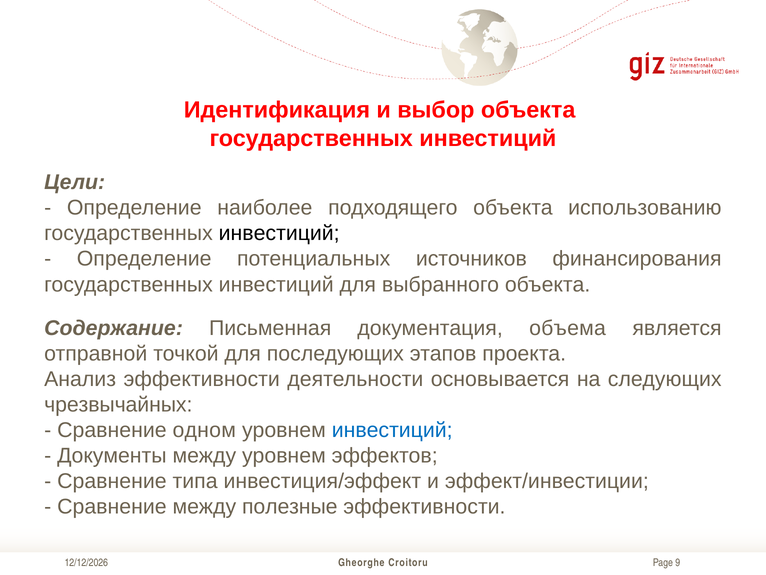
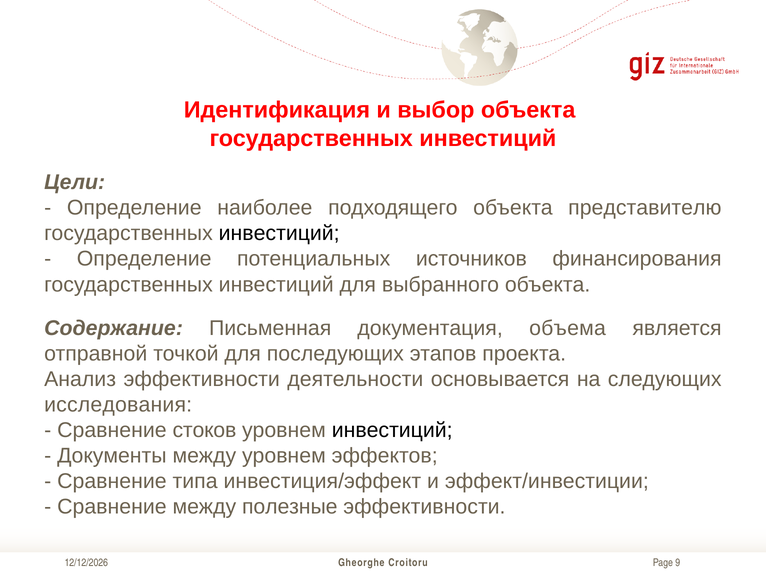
использованию: использованию -> представителю (645, 208)
чрезвычайных: чрезвычайных -> исследования (118, 404)
одном: одном -> стоков (204, 430)
инвестиций colour: blue -> black (392, 430)
